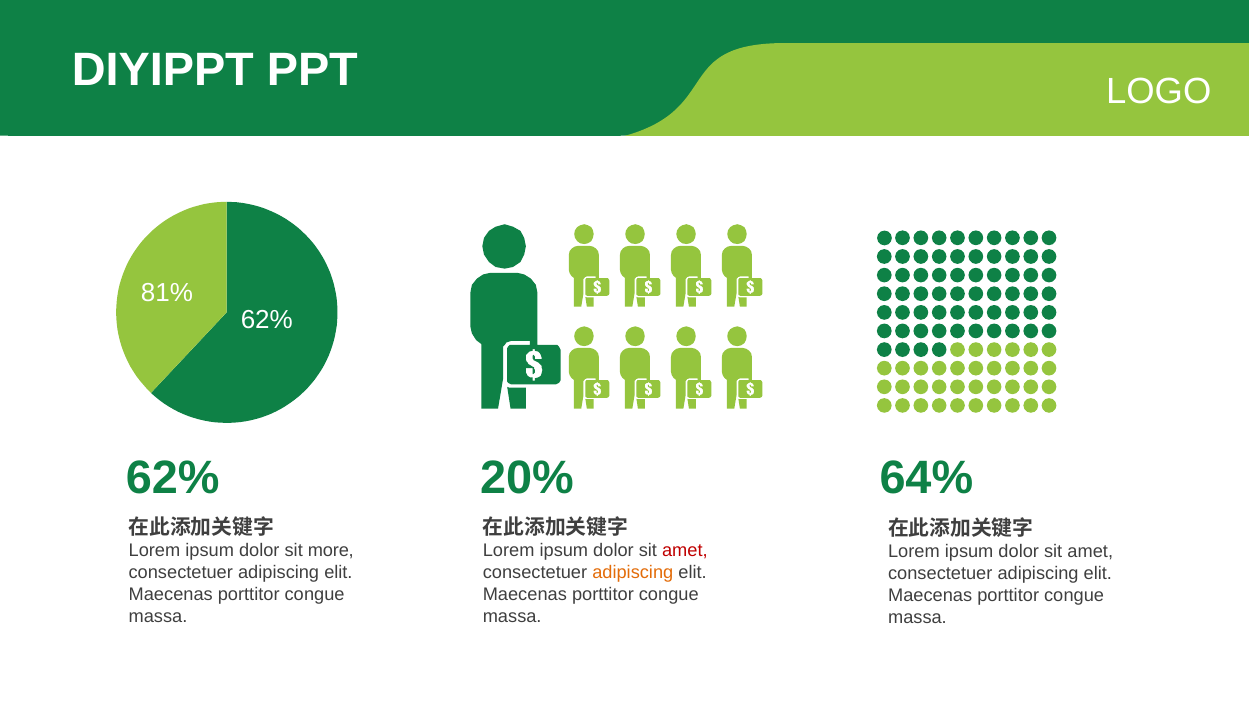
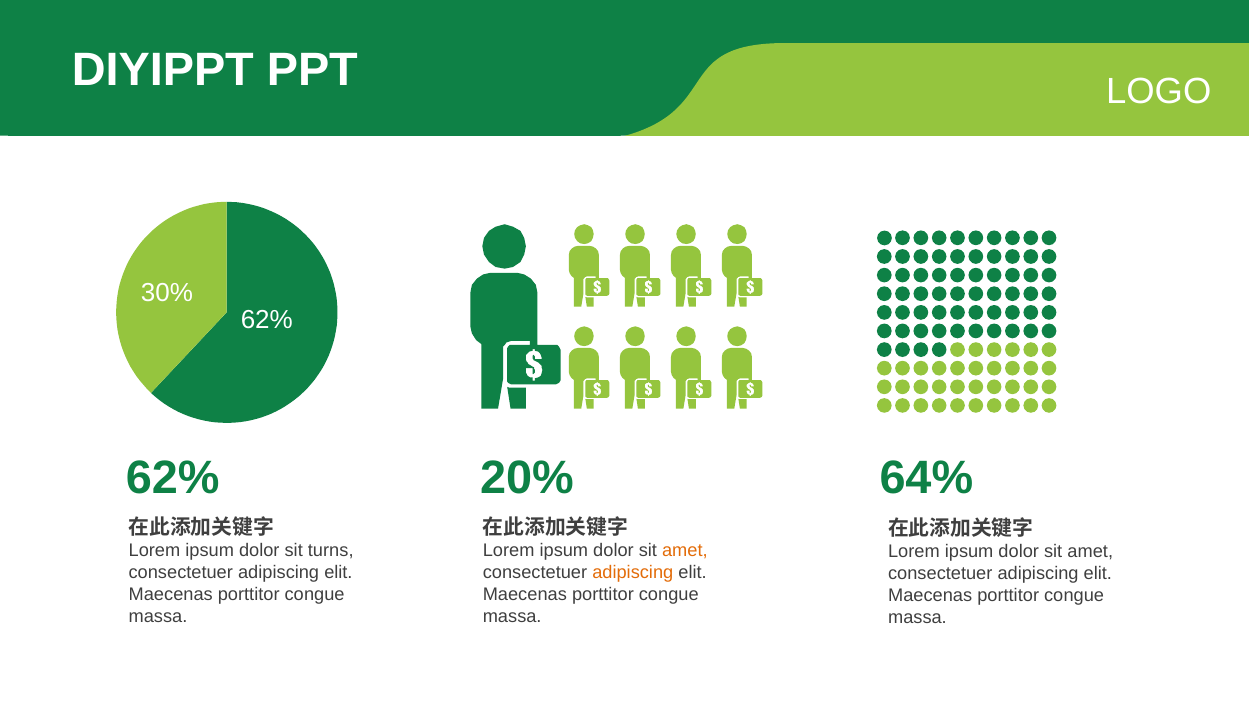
81%: 81% -> 30% (167, 293)
more: more -> turns (331, 551)
amet colour: red -> orange (685, 551)
